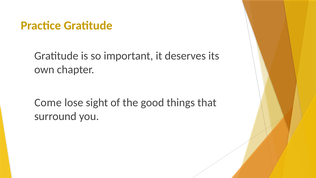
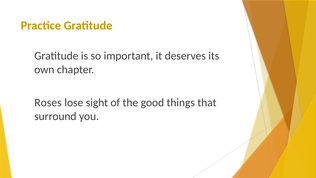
Come: Come -> Roses (48, 102)
